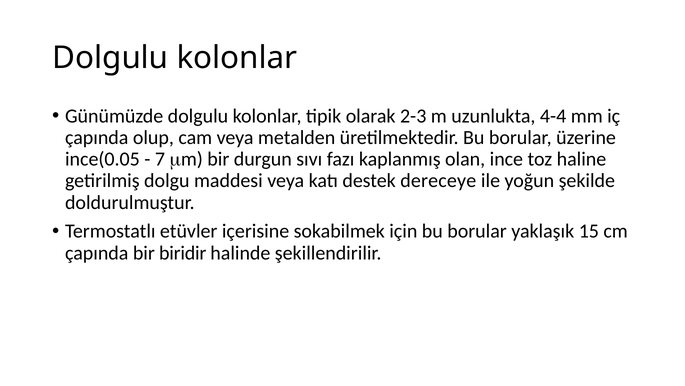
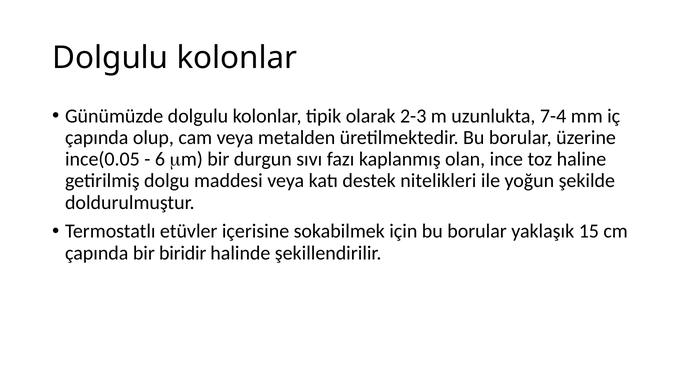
4-4: 4-4 -> 7-4 (553, 116)
7: 7 -> 6 (160, 159)
dereceye: dereceye -> nitelikleri (438, 181)
